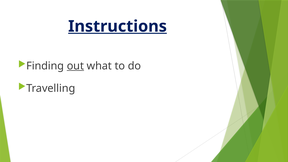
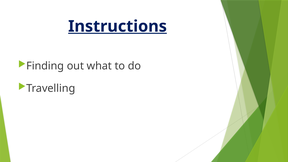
out underline: present -> none (75, 66)
